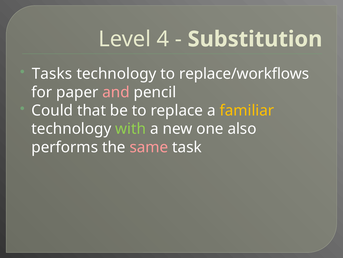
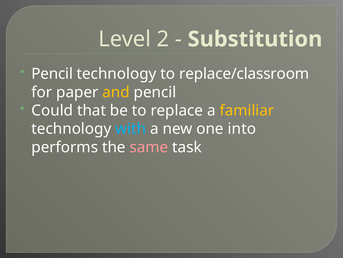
4: 4 -> 2 (163, 39)
Tasks: Tasks -> Pencil (52, 74)
replace/workflows: replace/workflows -> replace/classroom (244, 74)
and colour: pink -> yellow (116, 92)
with colour: light green -> light blue (131, 129)
also: also -> into (242, 129)
